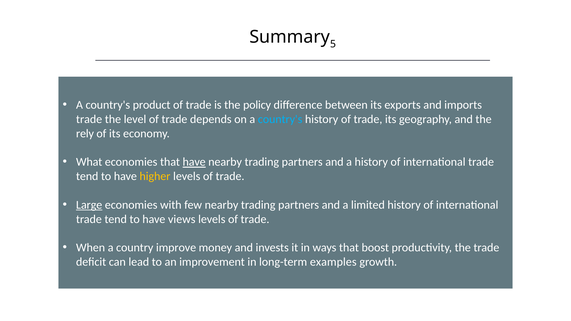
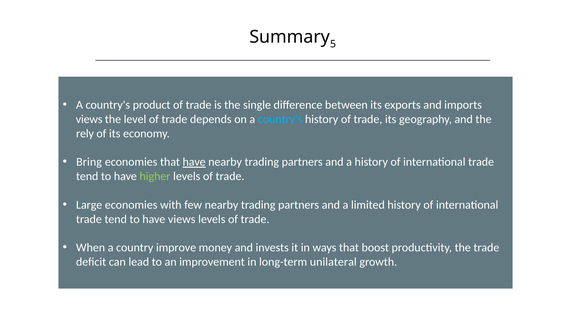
policy: policy -> single (257, 105)
trade: trade -> views (89, 119)
What: What -> Bring (89, 162)
higher colour: yellow -> light green (155, 176)
Large underline: present -> none (89, 205)
examples: examples -> unilateral (333, 262)
